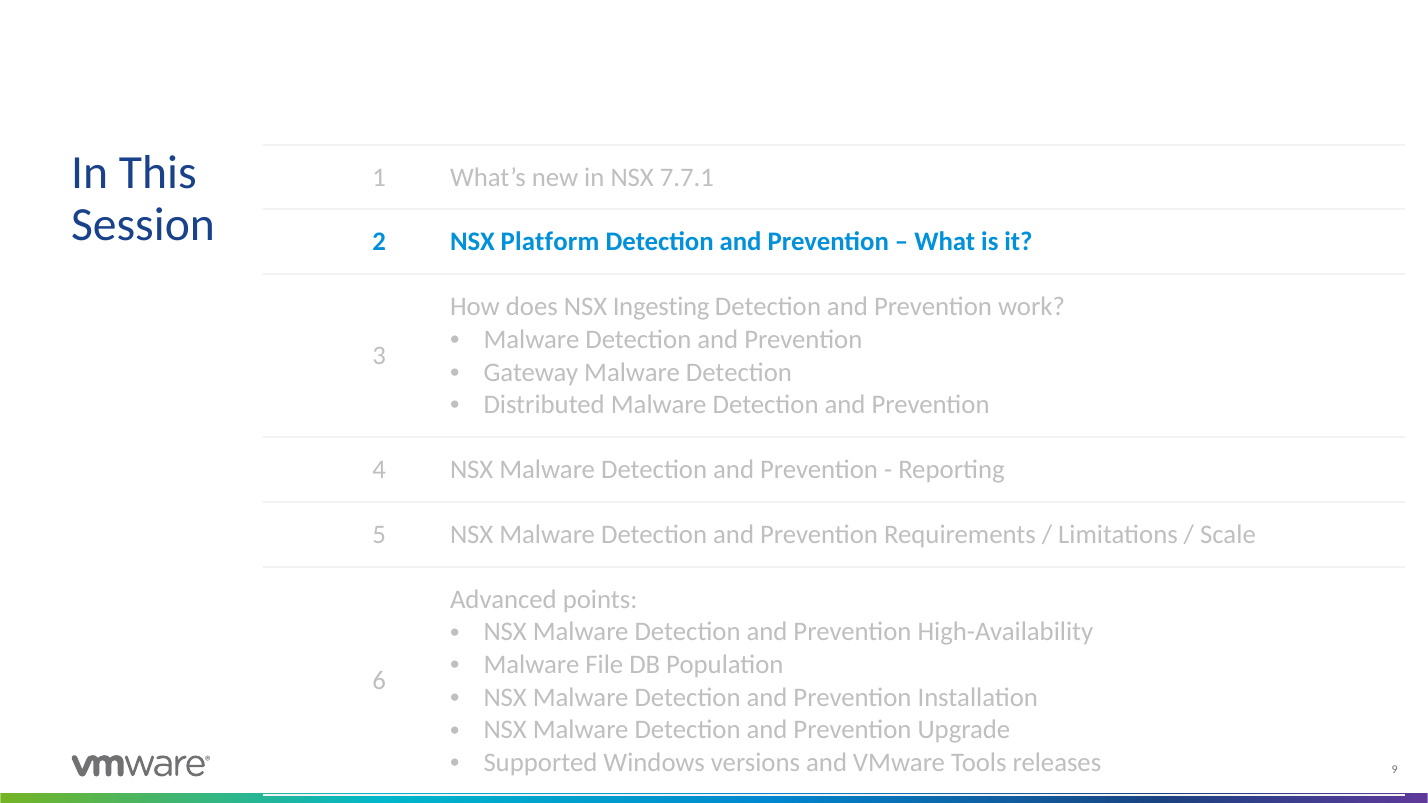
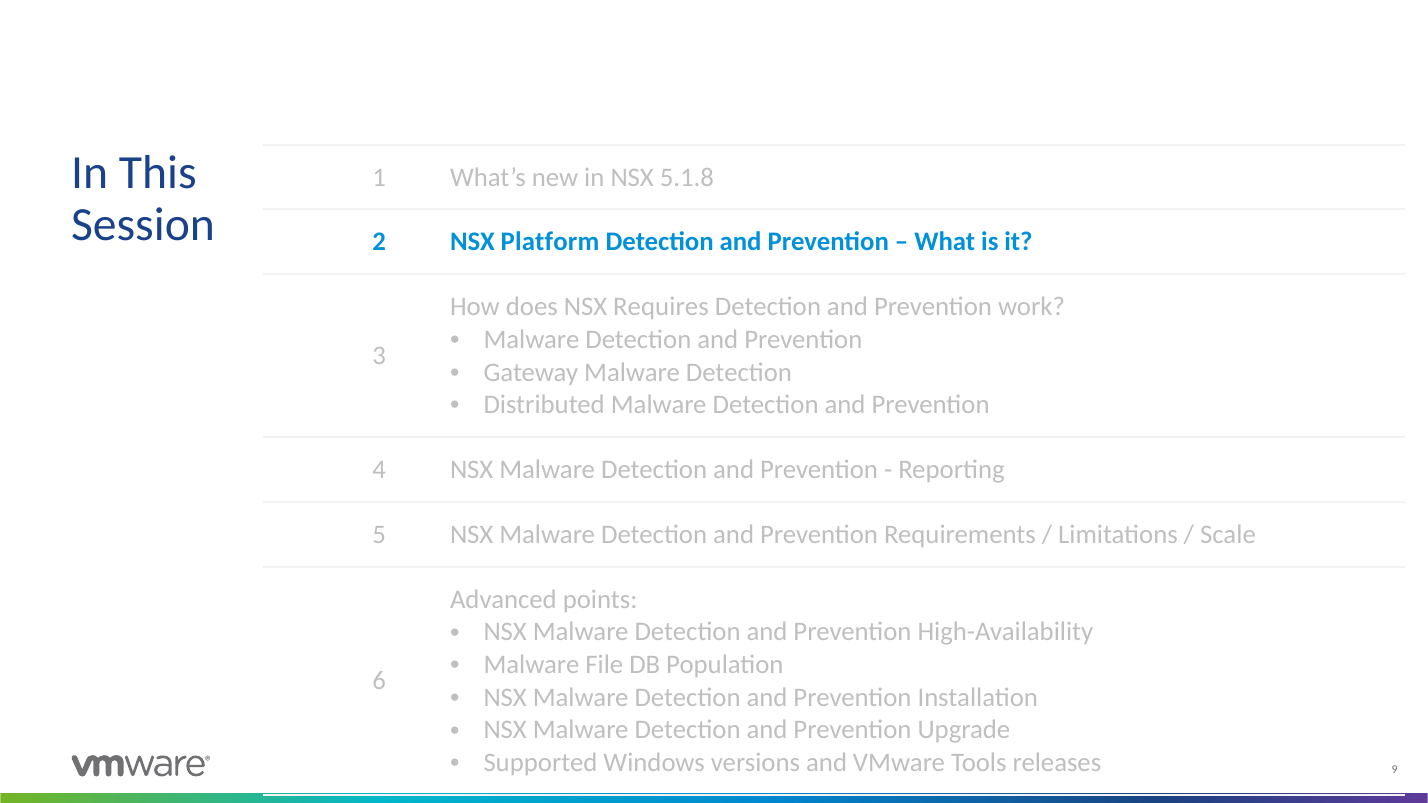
7.7.1: 7.7.1 -> 5.1.8 (687, 177)
Ingesting: Ingesting -> Requires (661, 307)
